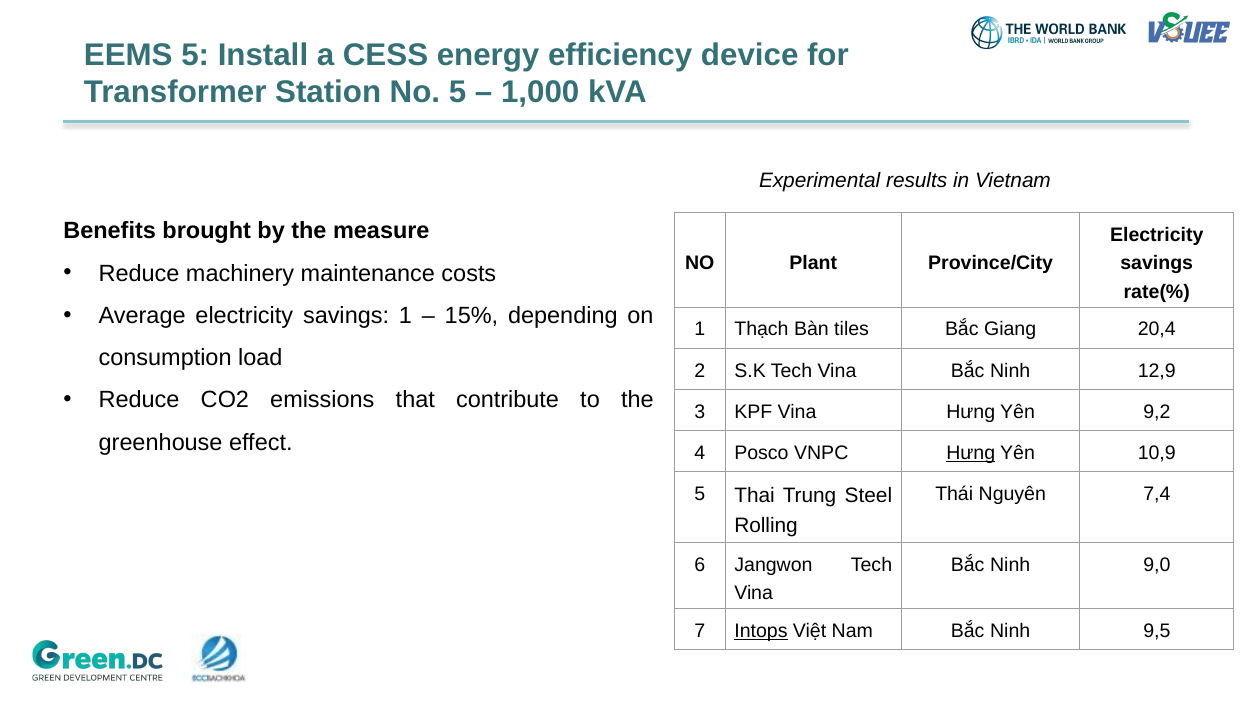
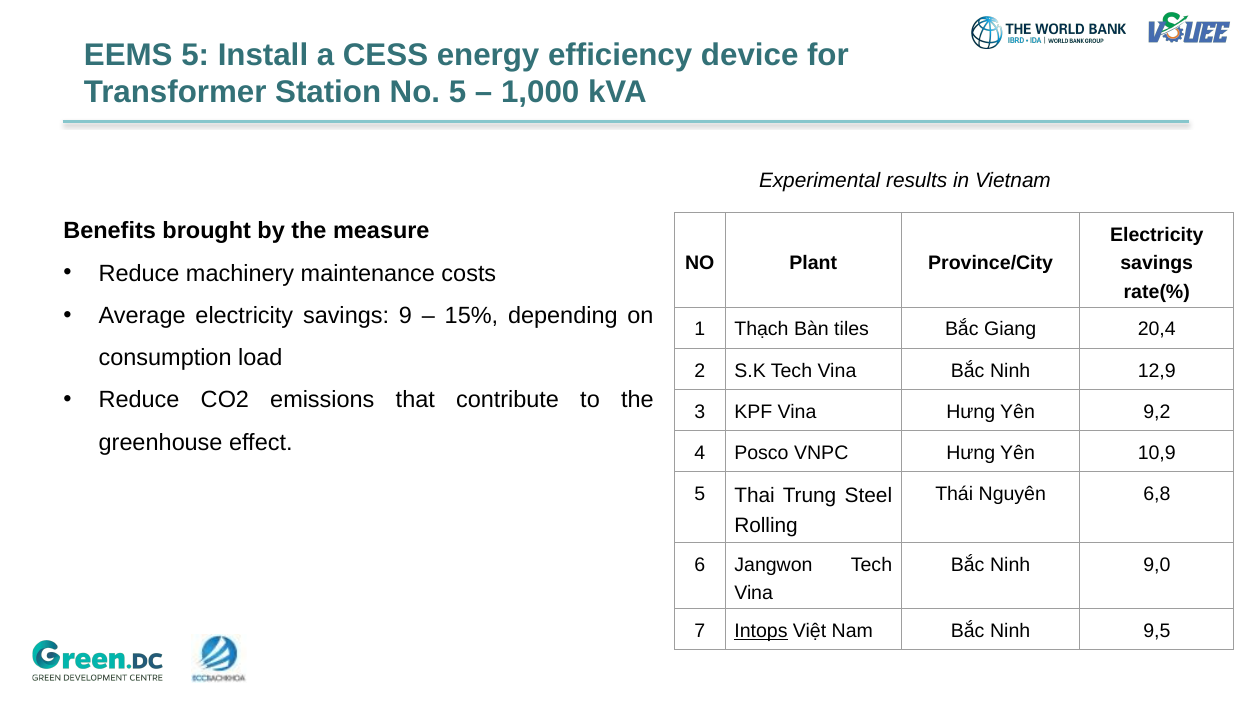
savings 1: 1 -> 9 (405, 316)
Hưng underline: present -> none (971, 453)
7,4: 7,4 -> 6,8 (1157, 494)
